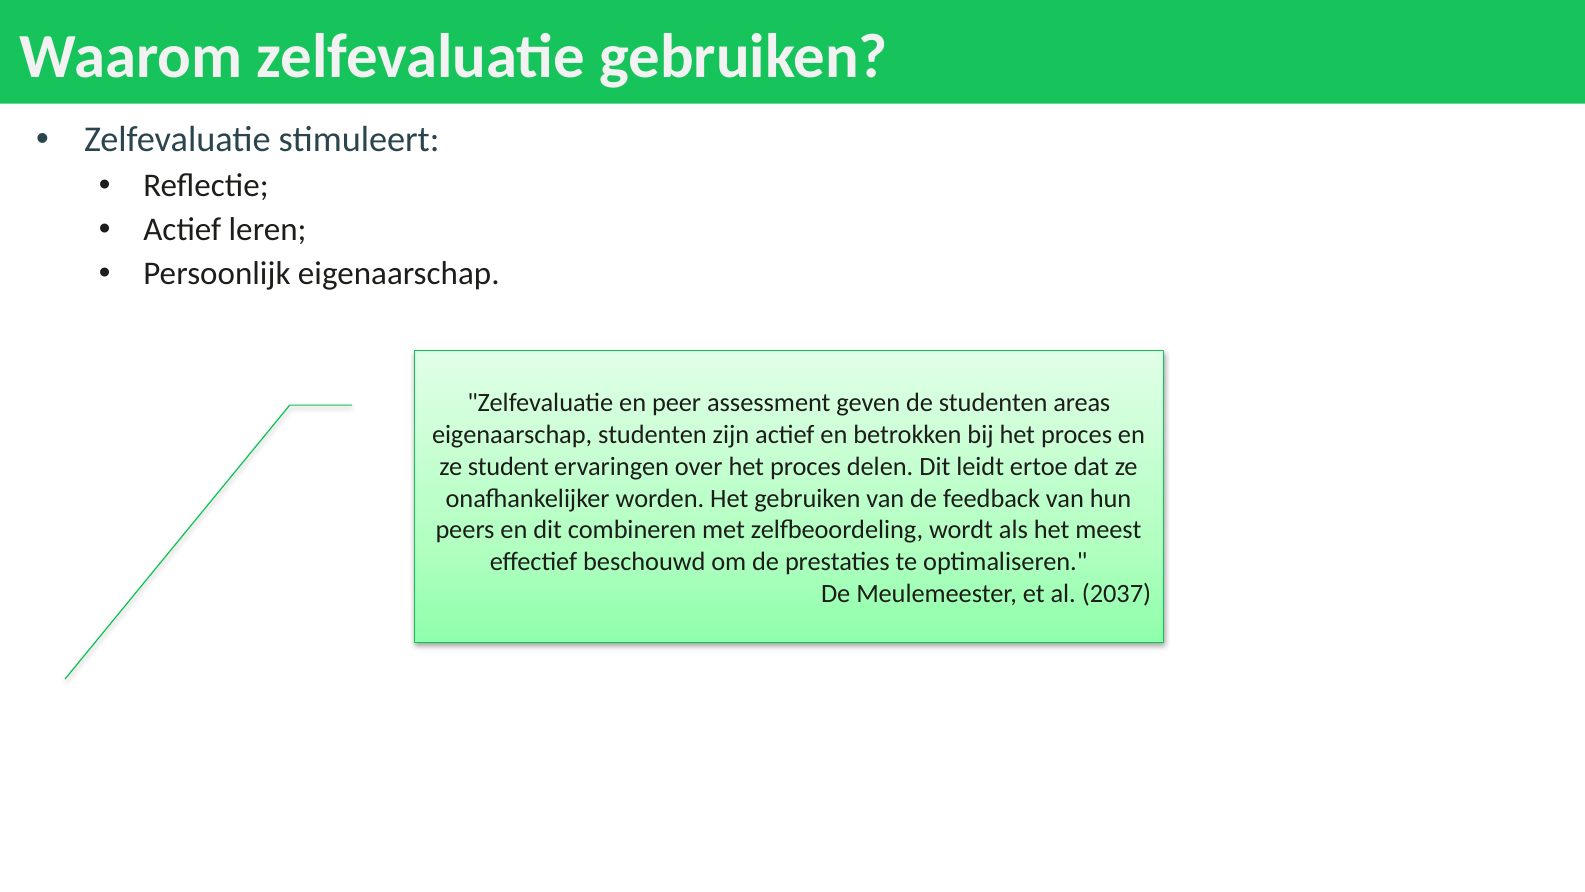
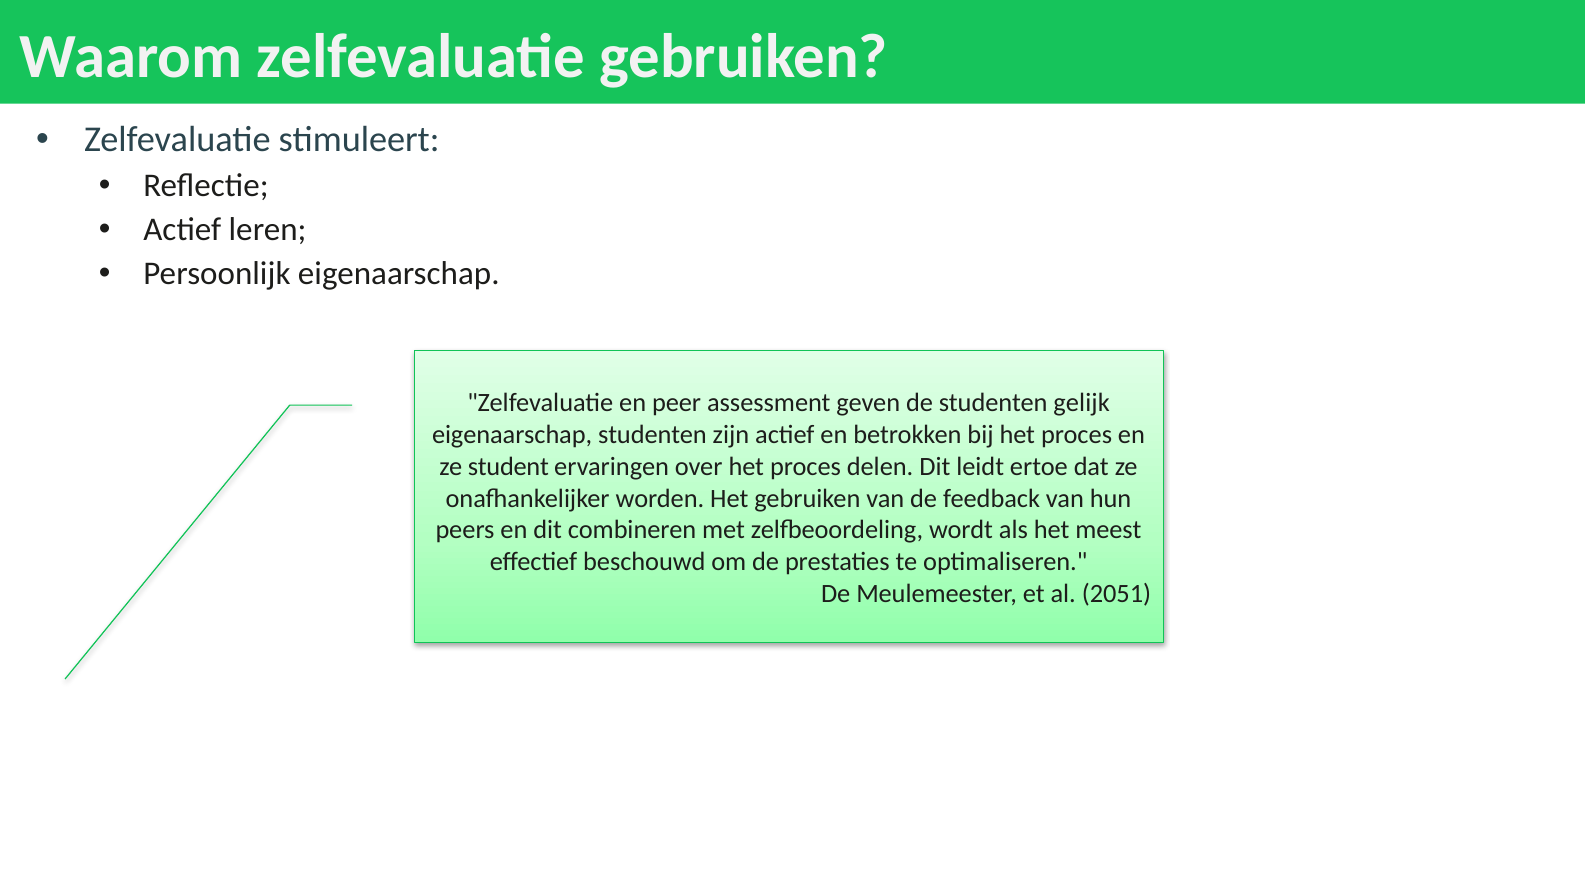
areas: areas -> gelijk (1082, 403)
2037: 2037 -> 2051 (1117, 593)
